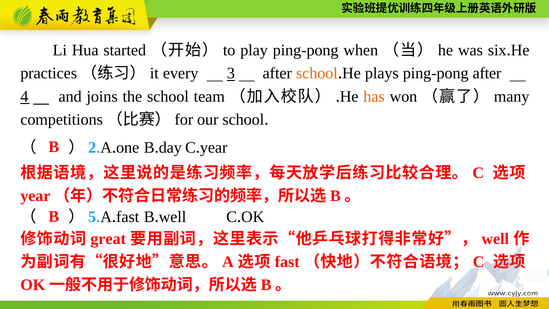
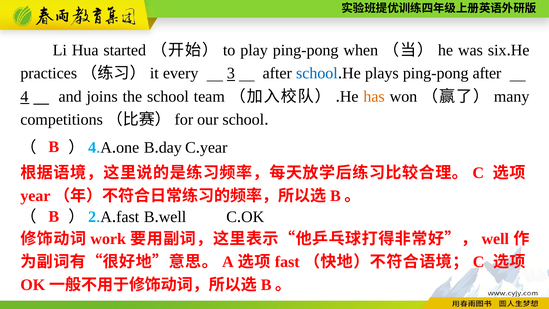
school colour: orange -> blue (317, 73)
2: 2 -> 4 (92, 147)
5: 5 -> 2 (92, 217)
great: great -> work (108, 239)
